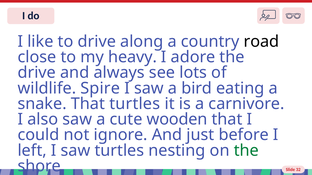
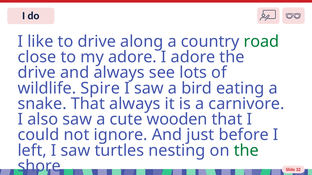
road colour: black -> green (261, 42)
my heavy: heavy -> adore (133, 57)
That turtles: turtles -> always (135, 104)
